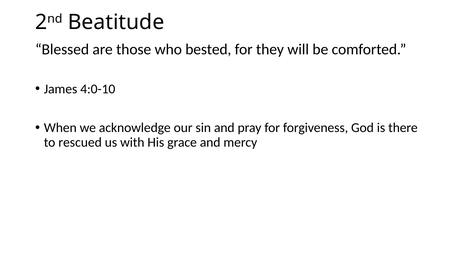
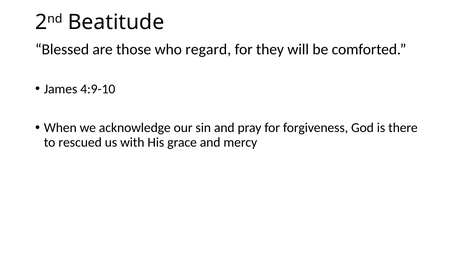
bested: bested -> regard (208, 49)
4:0-10: 4:0-10 -> 4:9-10 (98, 89)
